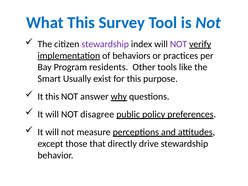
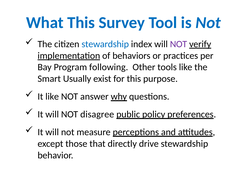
stewardship colour: purple -> blue (105, 44)
residents: residents -> following (109, 67)
It this: this -> like (52, 97)
